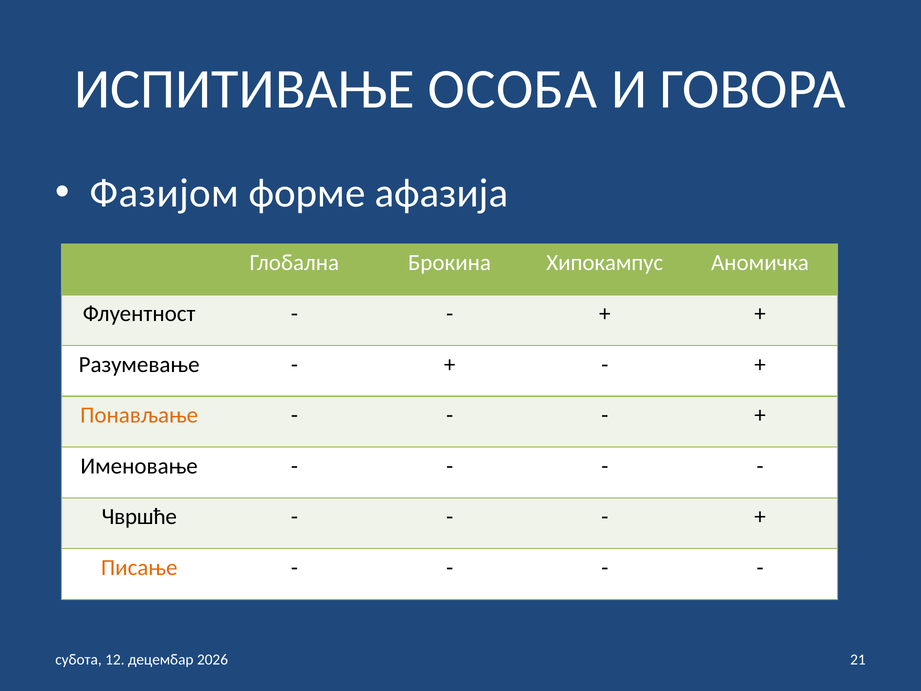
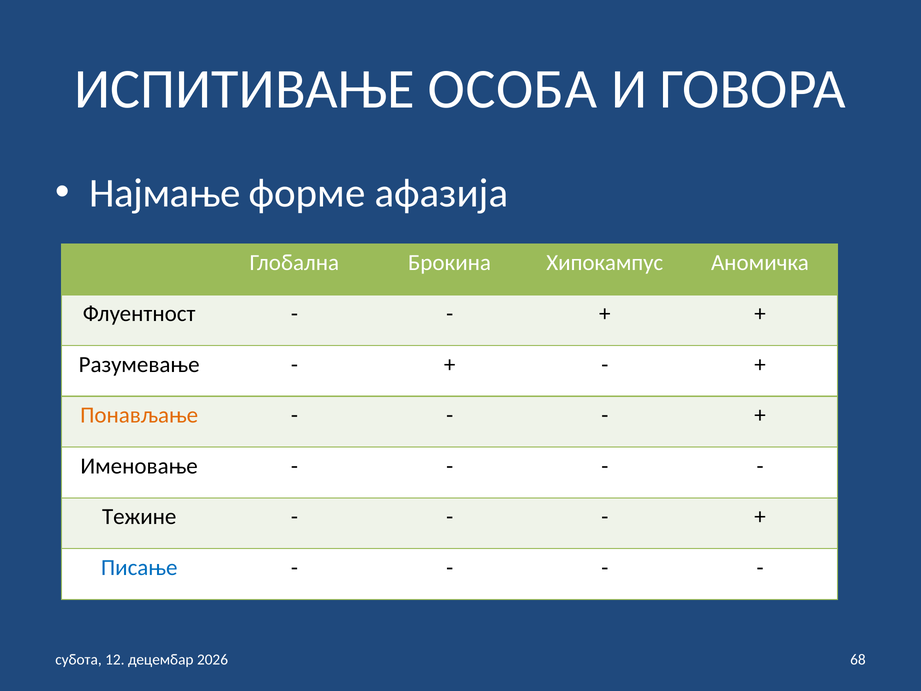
Фазијом: Фазијом -> Најмање (165, 193)
Чвршће: Чвршће -> Тежине (139, 517)
Писање colour: orange -> blue (139, 567)
21: 21 -> 68 (858, 660)
